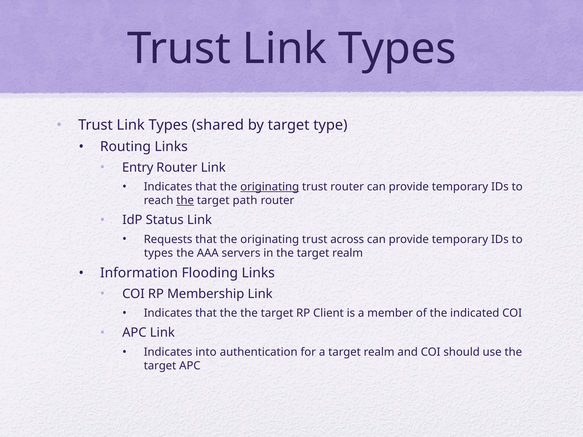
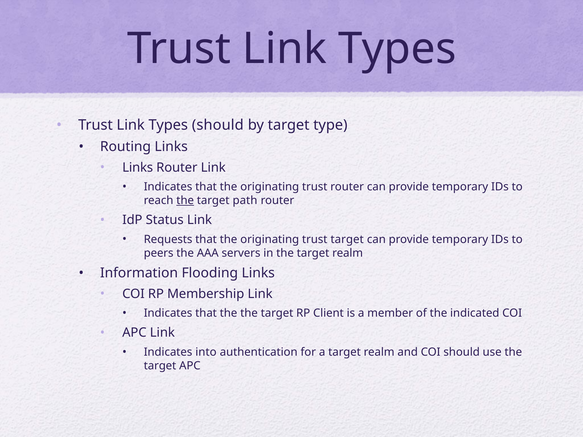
Types shared: shared -> should (218, 125)
Entry: Entry -> Links (138, 168)
originating underline: present -> none (270, 187)
trust across: across -> target (347, 239)
types: types -> peers (159, 253)
